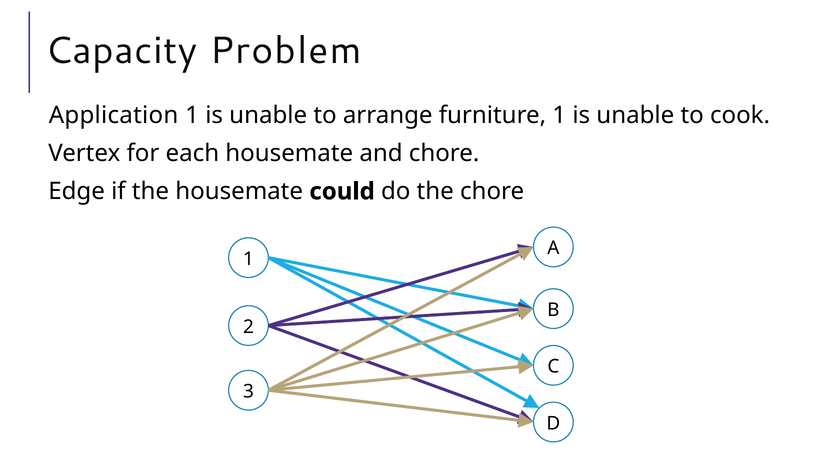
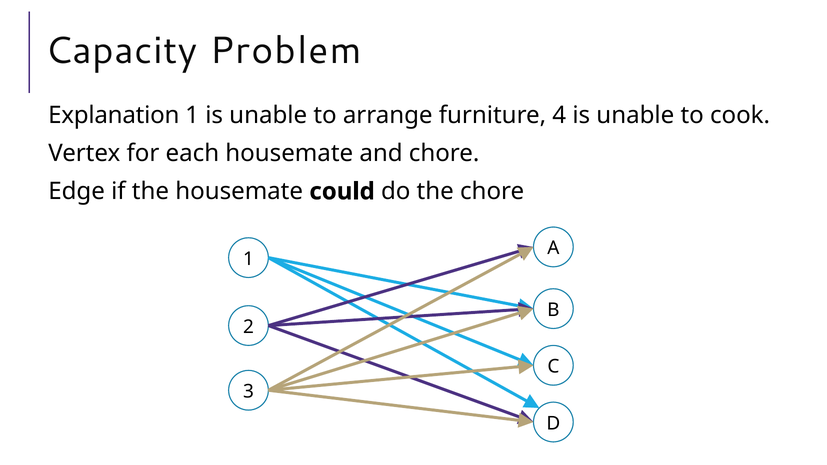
Application: Application -> Explanation (114, 115)
furniture 1: 1 -> 4 (559, 115)
